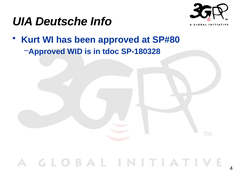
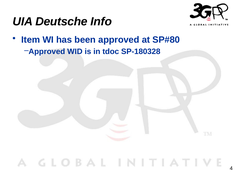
Kurt: Kurt -> Item (31, 40)
